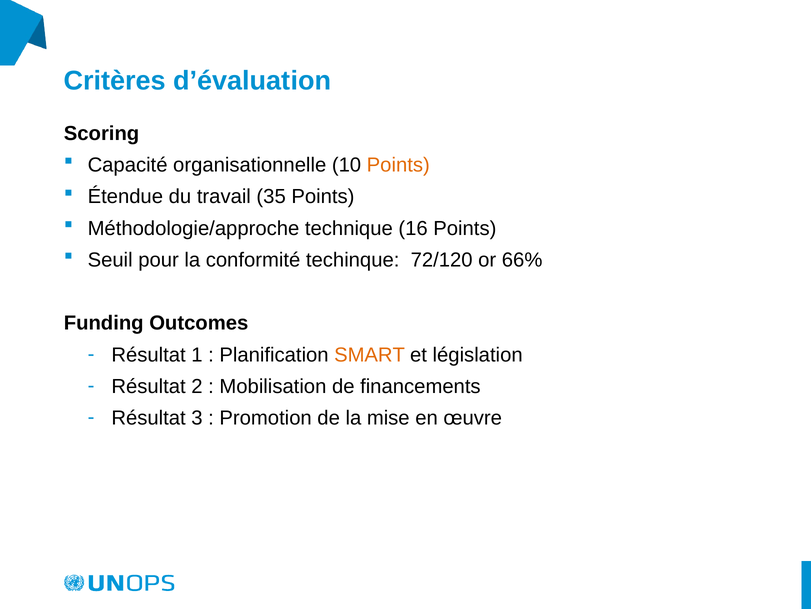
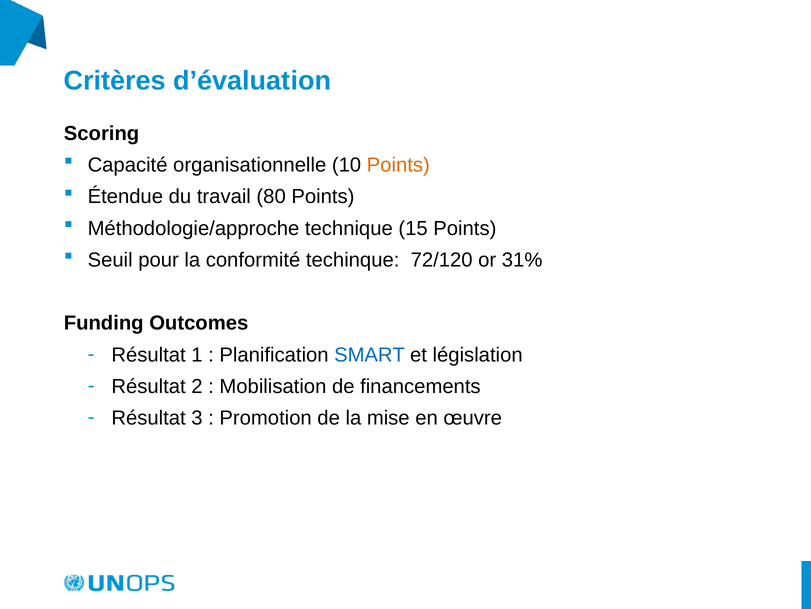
35: 35 -> 80 (271, 196)
16: 16 -> 15 (413, 228)
66%: 66% -> 31% (522, 260)
SMART colour: orange -> blue (370, 354)
